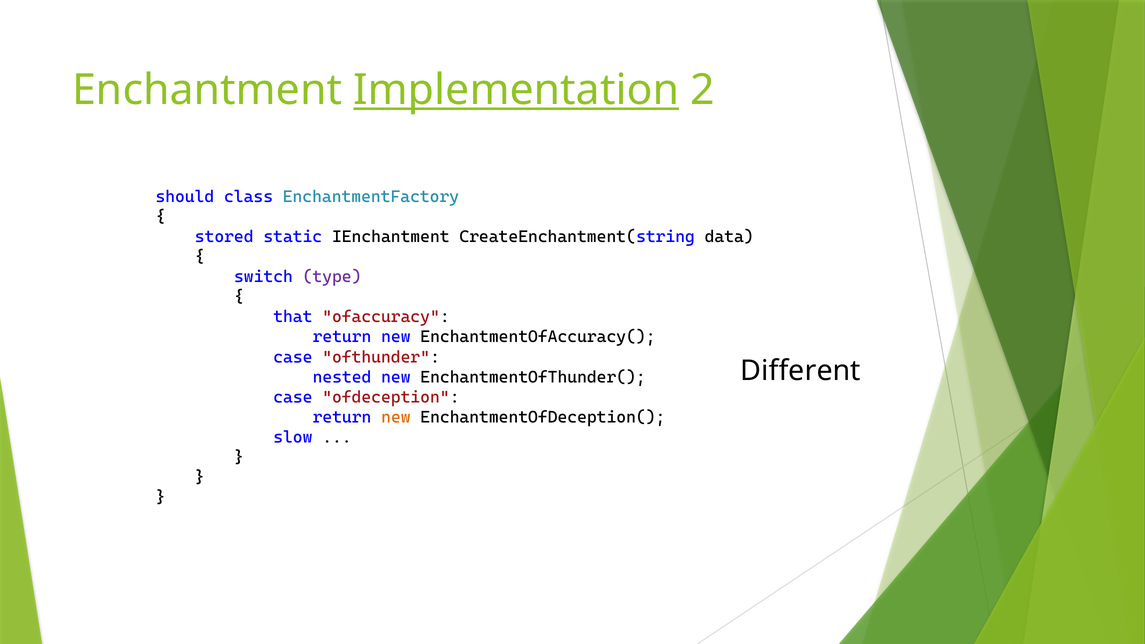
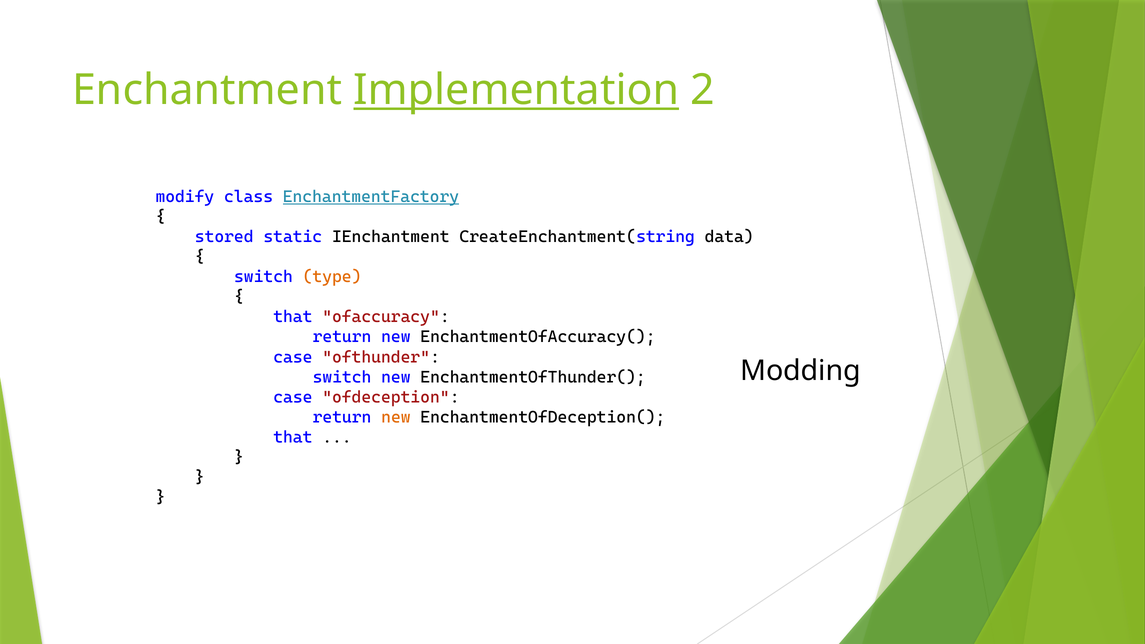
should: should -> modify (185, 197)
EnchantmentFactory underline: none -> present (371, 197)
type colour: purple -> orange (332, 277)
Different: Different -> Modding (801, 371)
nested: nested -> switch (342, 377)
slow: slow -> that (293, 437)
